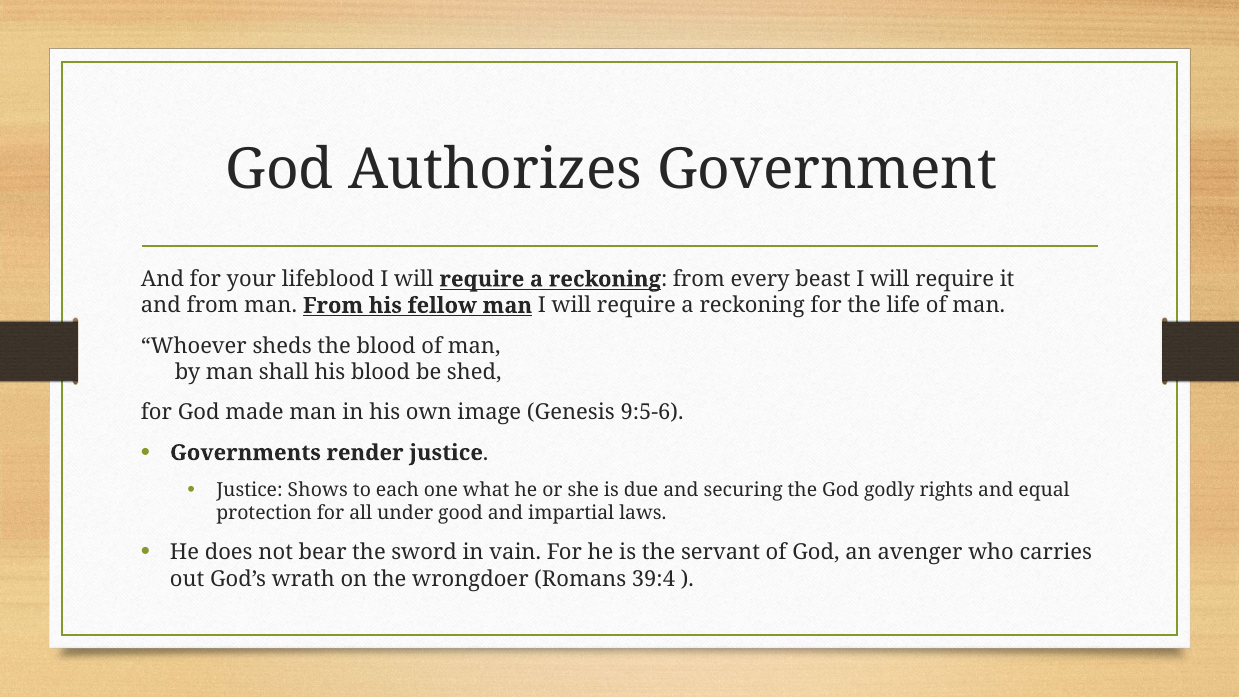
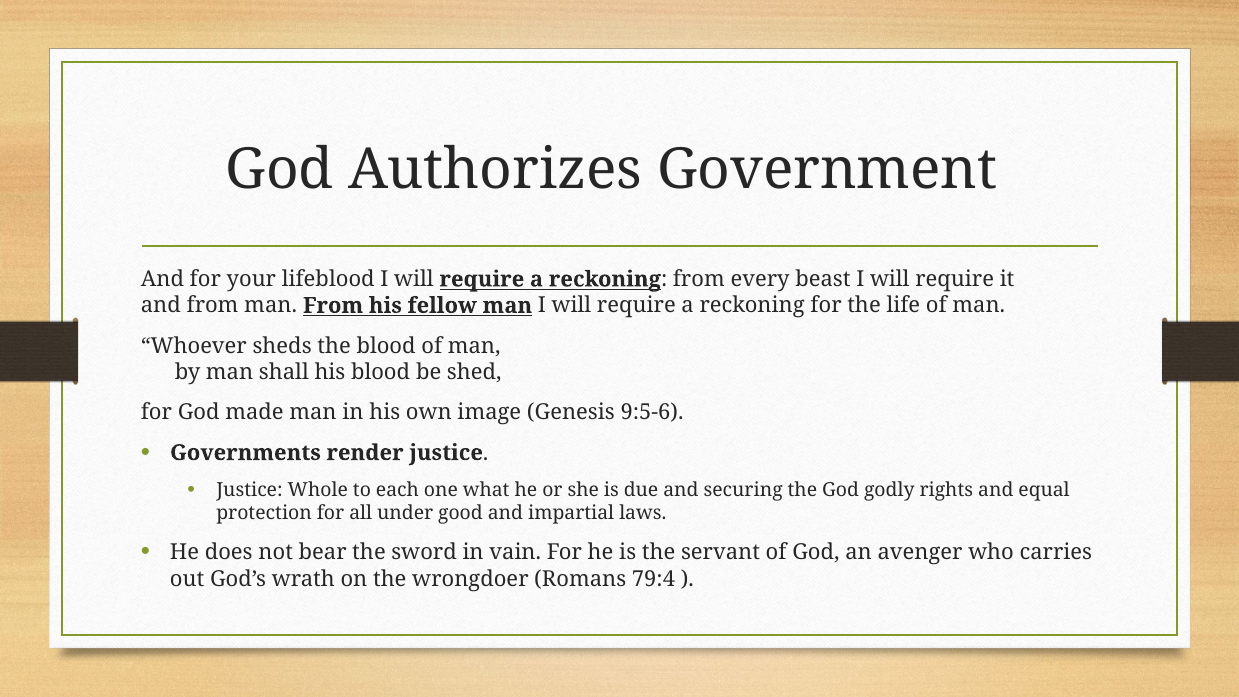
Shows: Shows -> Whole (318, 490)
39:4: 39:4 -> 79:4 (653, 579)
